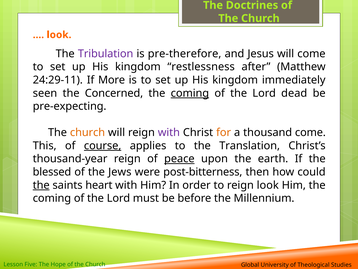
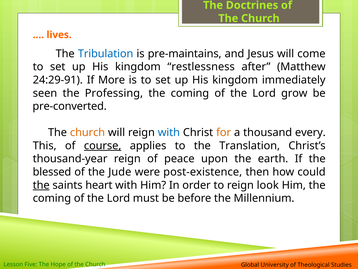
look: look -> lives (59, 35)
Tribulation colour: purple -> blue (106, 54)
pre-therefore: pre-therefore -> pre-maintains (185, 54)
24:29-11: 24:29-11 -> 24:29-91 (58, 80)
Concerned: Concerned -> Professing (114, 93)
coming underline: present -> none (190, 93)
dead: dead -> grow (294, 93)
pre-expecting: pre-expecting -> pre-converted (70, 106)
with colour: purple -> blue (169, 132)
thousand come: come -> every (310, 132)
peace underline: present -> none (179, 159)
Jews: Jews -> Jude (120, 172)
post-bitterness: post-bitterness -> post-existence (203, 172)
